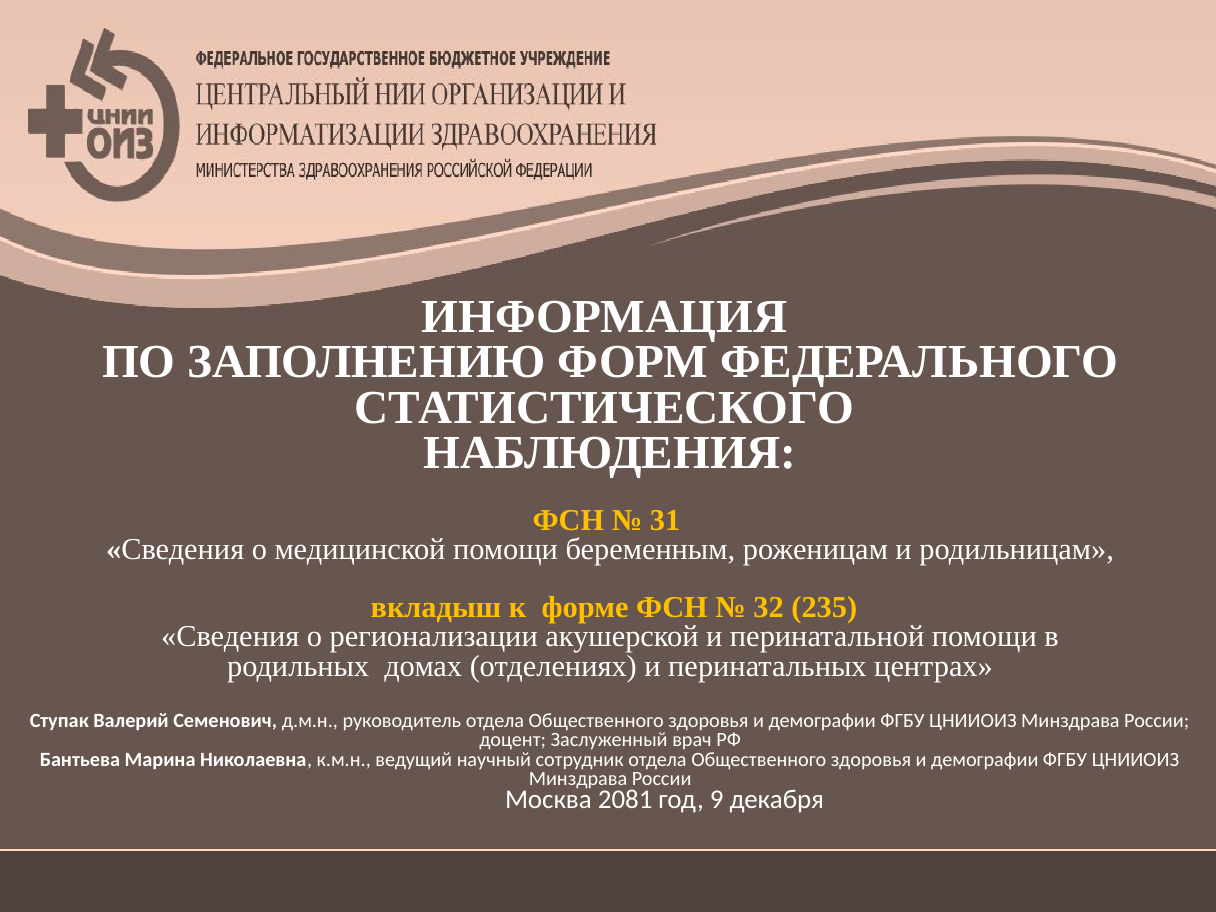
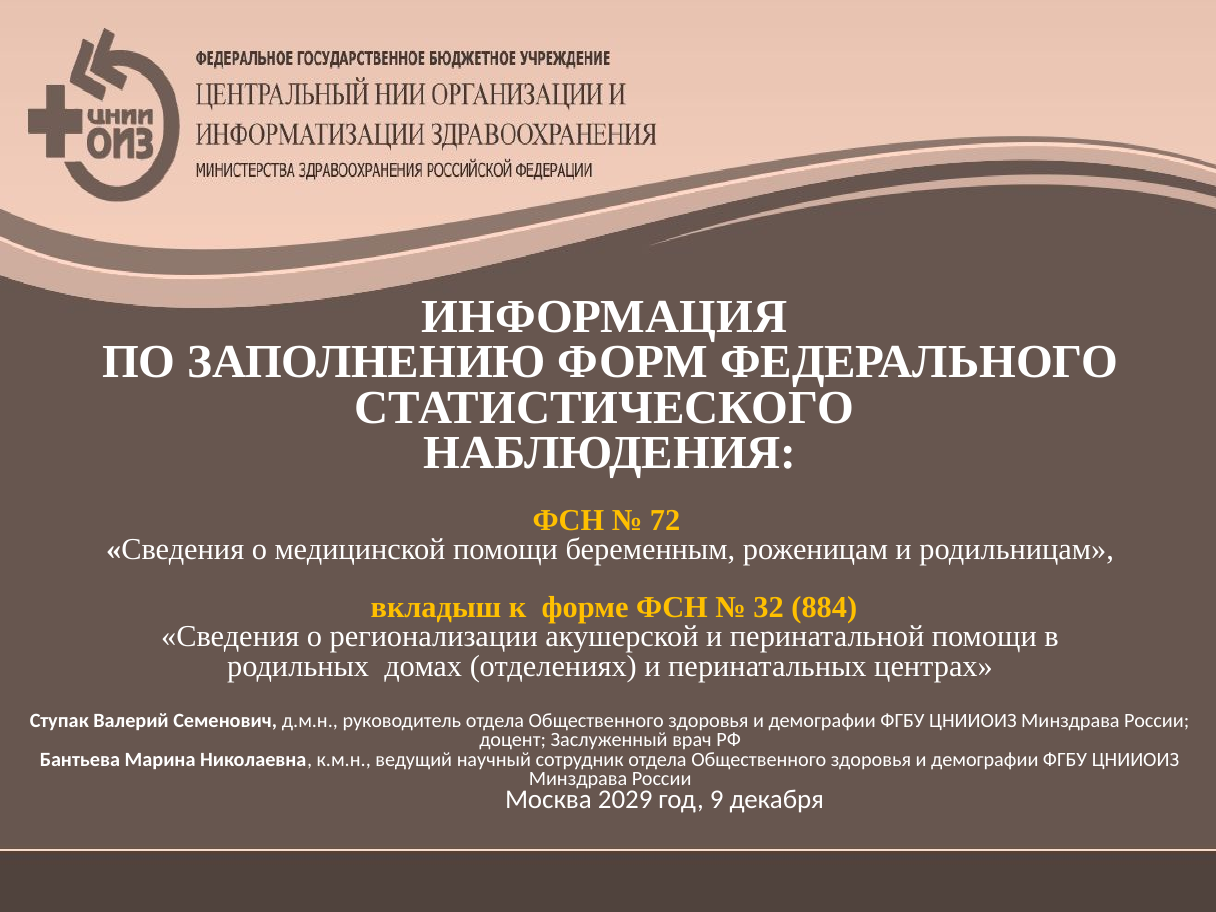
31: 31 -> 72 (665, 520)
235: 235 -> 884 (824, 608)
2081: 2081 -> 2029 (625, 800)
